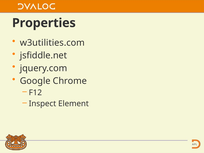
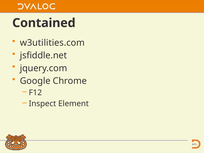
Properties: Properties -> Contained (44, 23)
